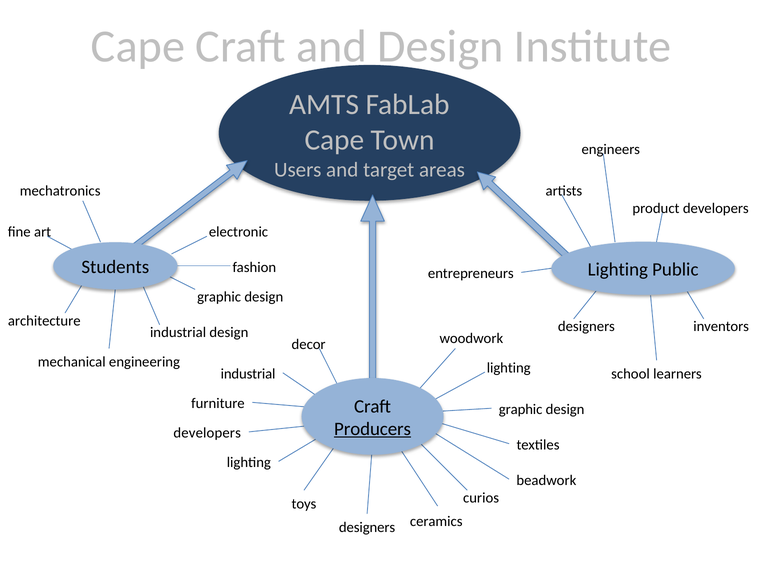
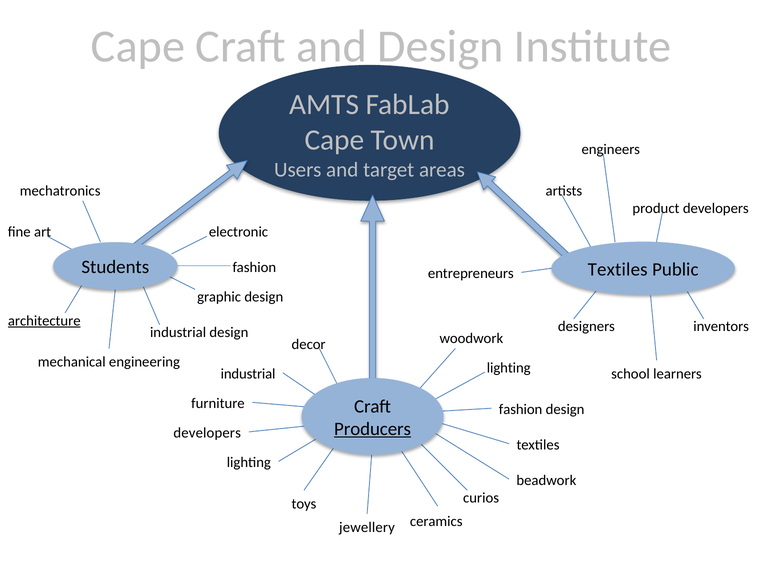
Lighting: Lighting -> Textiles (618, 270)
architecture underline: none -> present (44, 321)
graphic: graphic -> fashion (521, 410)
designers: designers -> jewellery (367, 528)
